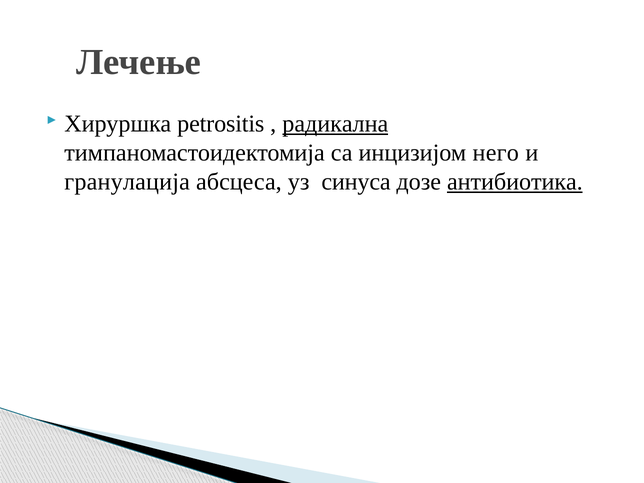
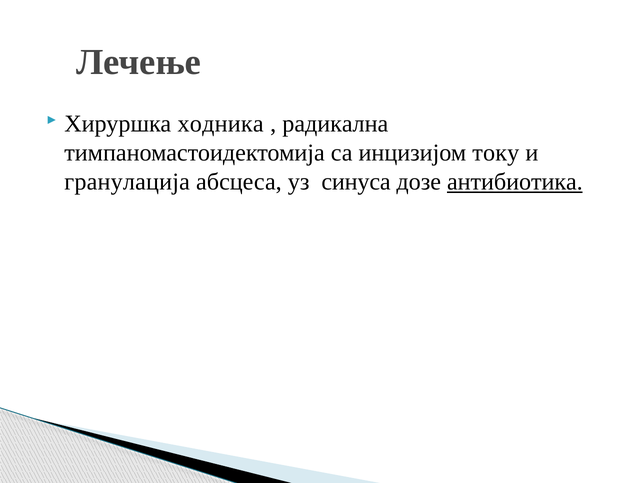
petrositis: petrositis -> ходника (221, 124)
радикална underline: present -> none (335, 124)
него: него -> току (496, 153)
